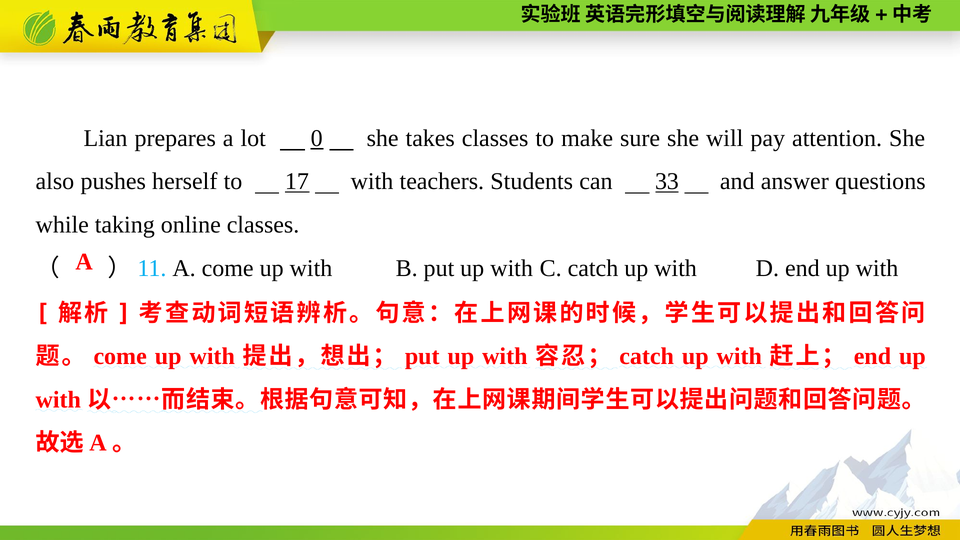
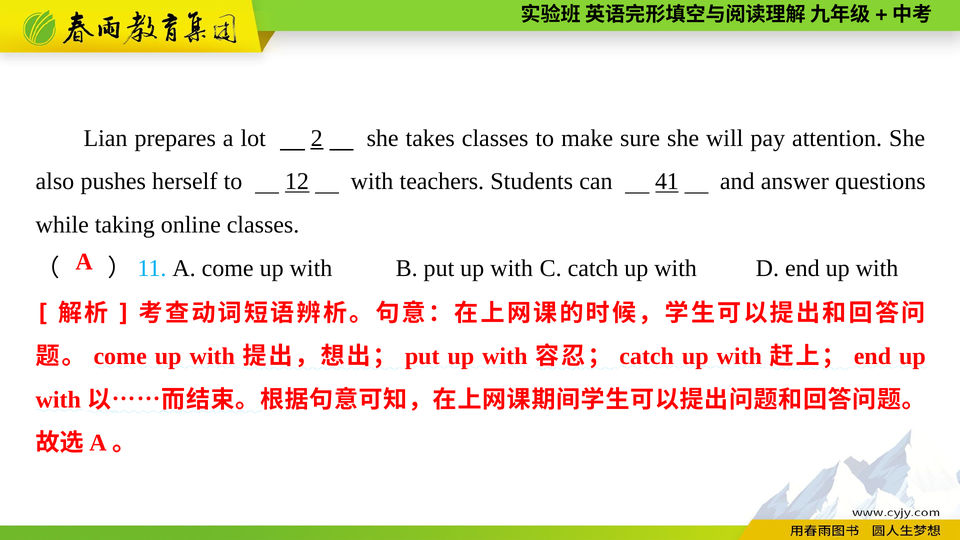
0: 0 -> 2 (317, 138)
17: 17 -> 12 (297, 181)
33: 33 -> 41 (667, 181)
